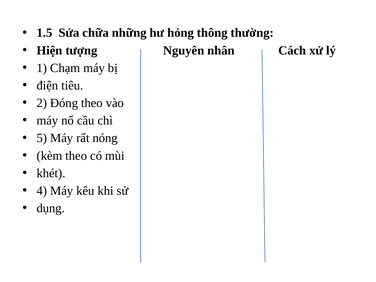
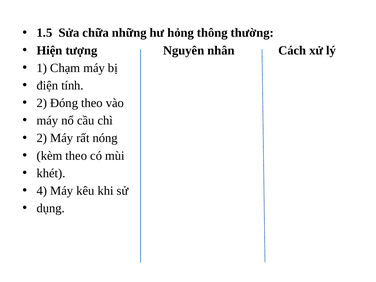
tiêu: tiêu -> tính (72, 85)
5: 5 -> 2 (42, 138)
